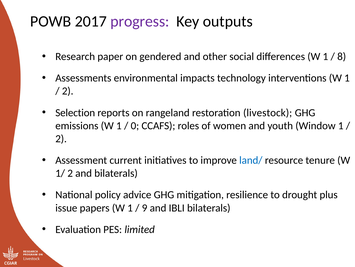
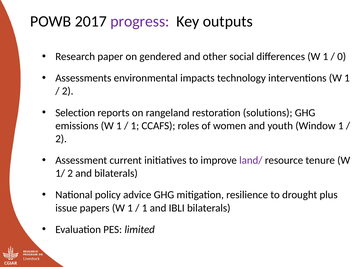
8: 8 -> 0 (342, 56)
livestock: livestock -> solutions (268, 112)
0: 0 -> 1 (135, 125)
land/ colour: blue -> purple (251, 160)
9: 9 -> 1 (145, 207)
